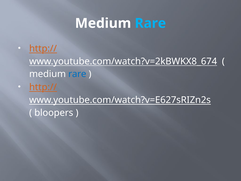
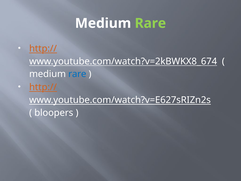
Rare colour: light blue -> light green (150, 23)
